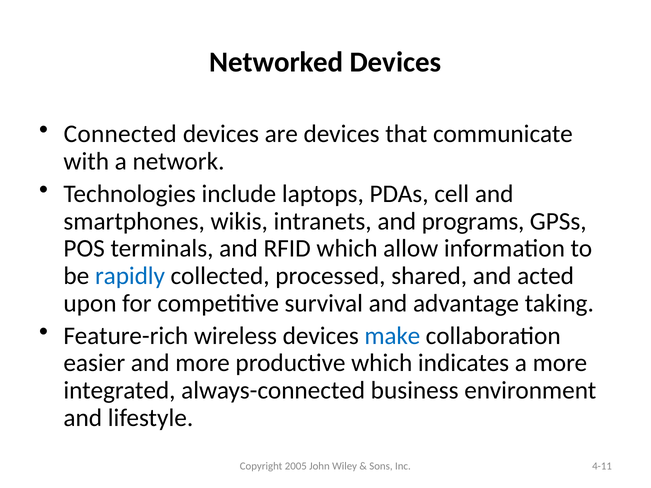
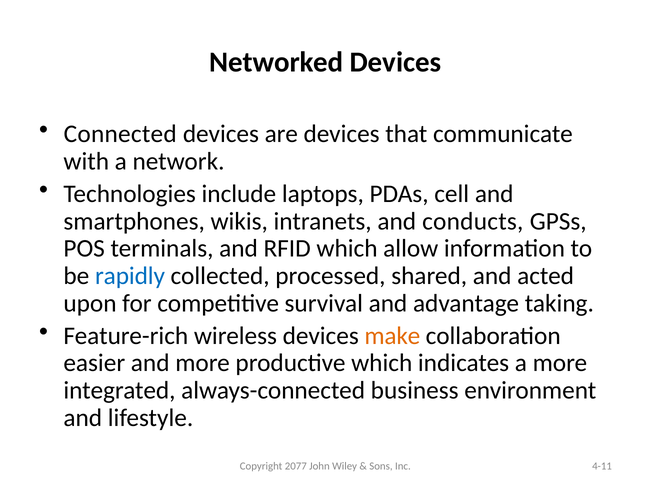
programs: programs -> conducts (473, 221)
make colour: blue -> orange (392, 336)
2005: 2005 -> 2077 (296, 466)
